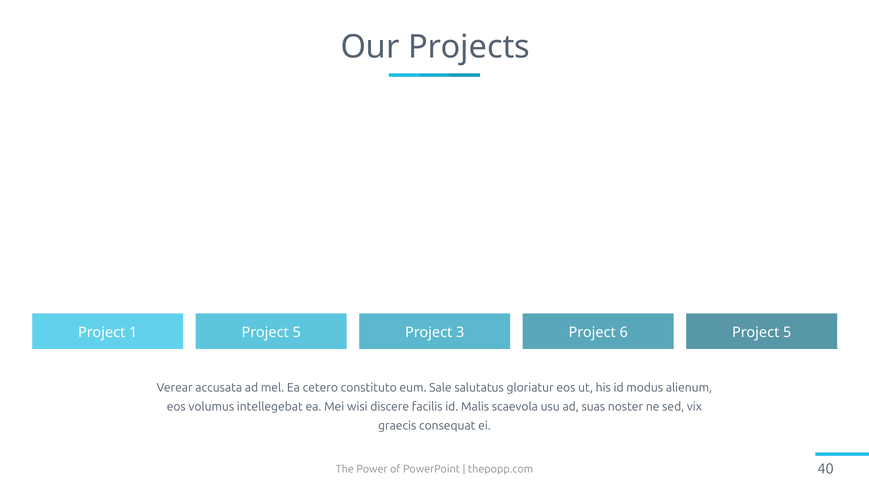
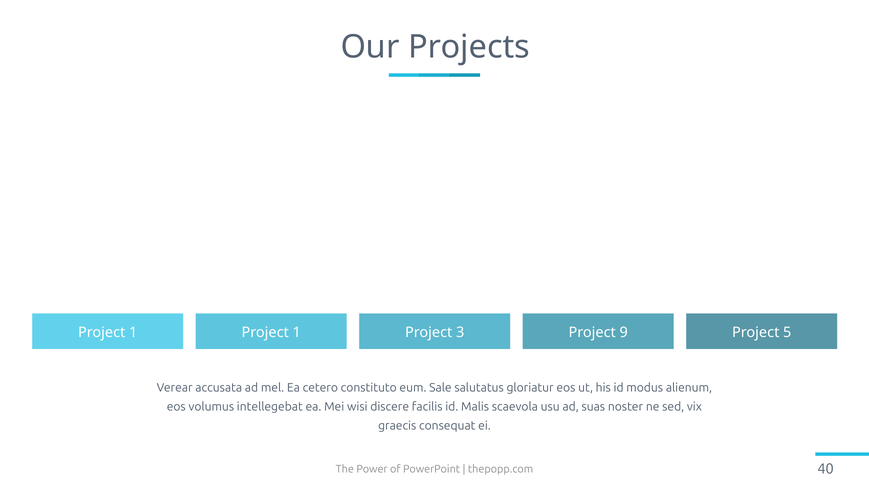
5: 5 -> 1 (297, 332)
6: 6 -> 9 (624, 332)
